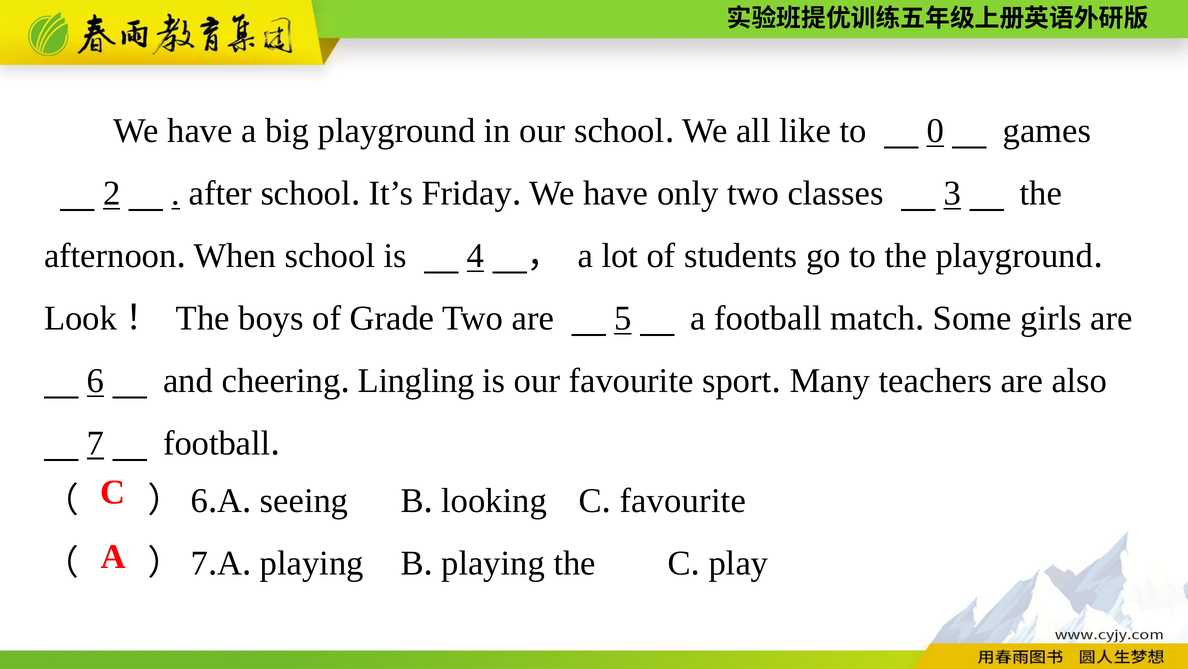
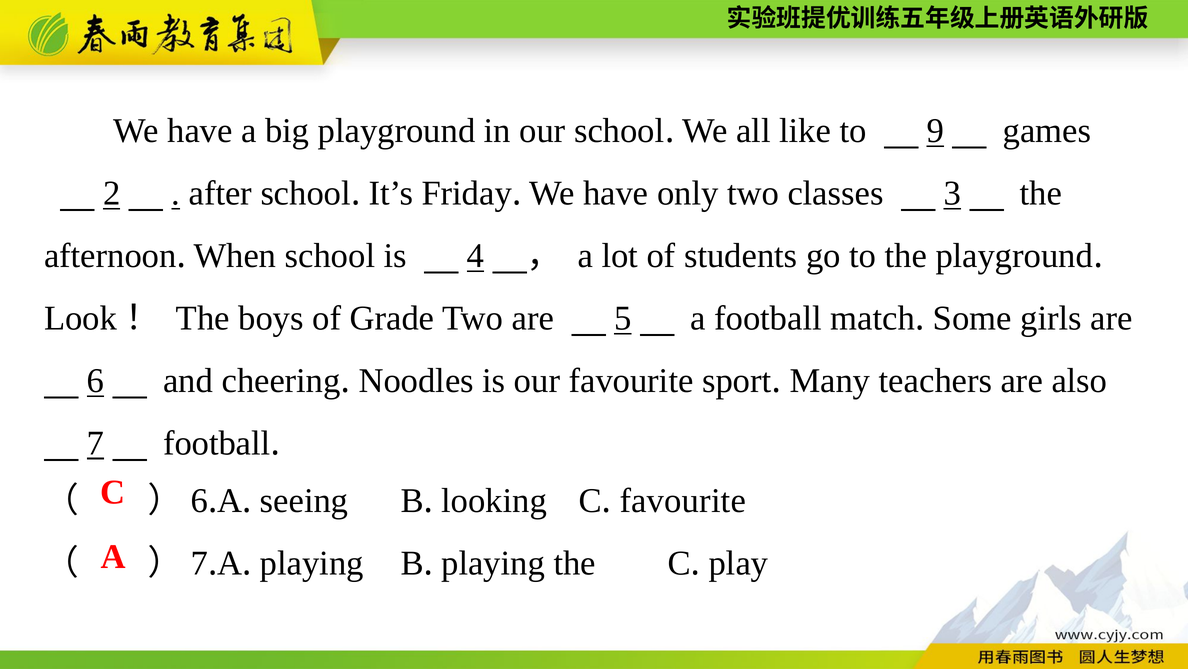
0: 0 -> 9 (935, 131)
Lingling: Lingling -> Noodles (416, 381)
